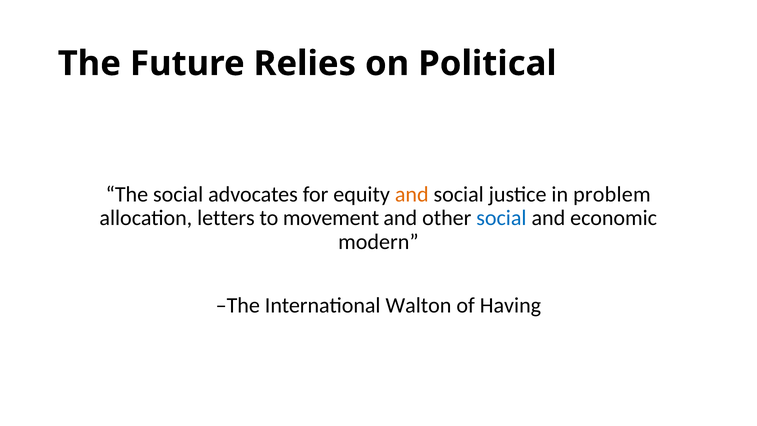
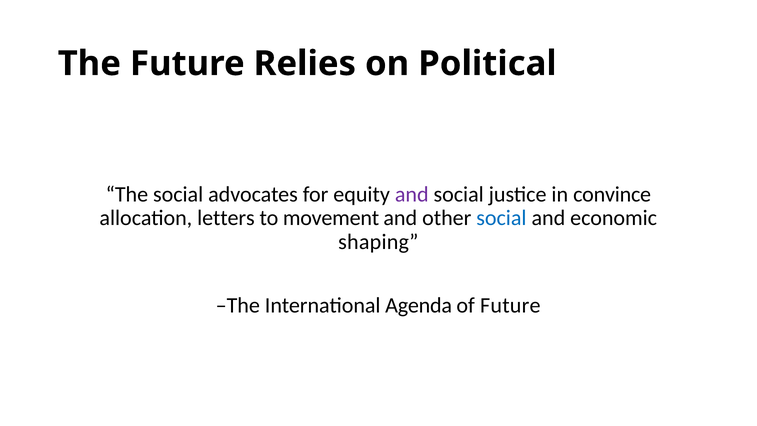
and colour: orange -> purple (412, 194)
problem: problem -> convince (612, 194)
modern: modern -> shaping (378, 242)
Walton: Walton -> Agenda (419, 305)
of Having: Having -> Future (510, 305)
